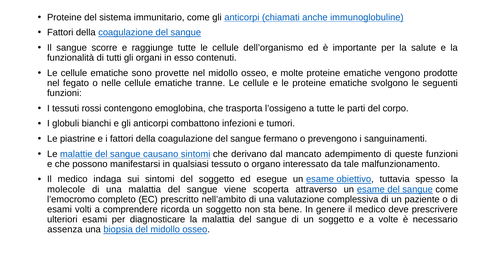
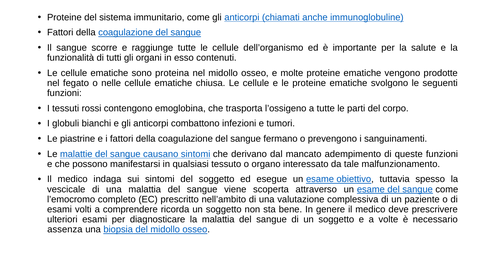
provette: provette -> proteina (172, 73)
tranne: tranne -> chiusa (211, 83)
molecole: molecole -> vescicale (66, 189)
